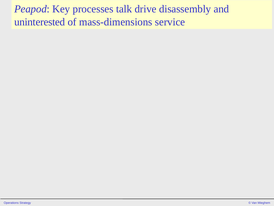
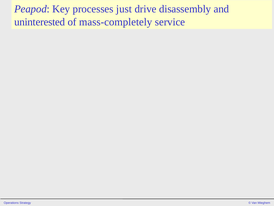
talk: talk -> just (124, 9)
mass-dimensions: mass-dimensions -> mass-completely (116, 22)
